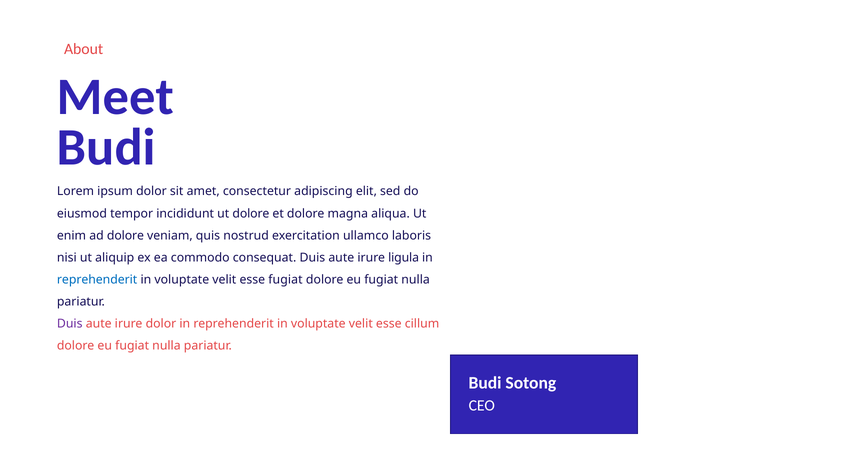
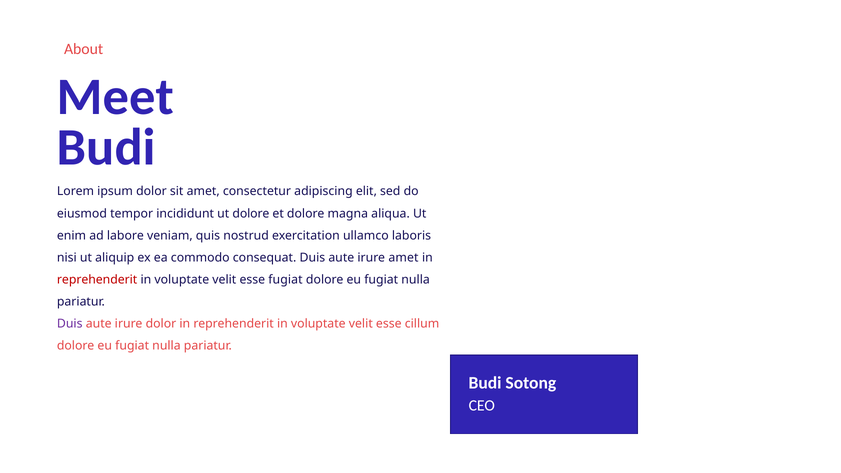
ad dolore: dolore -> labore (125, 236)
irure ligula: ligula -> amet (403, 258)
reprehenderit colour: blue -> red (97, 280)
